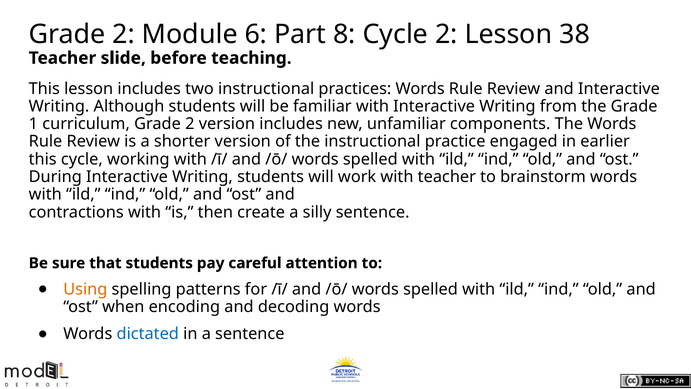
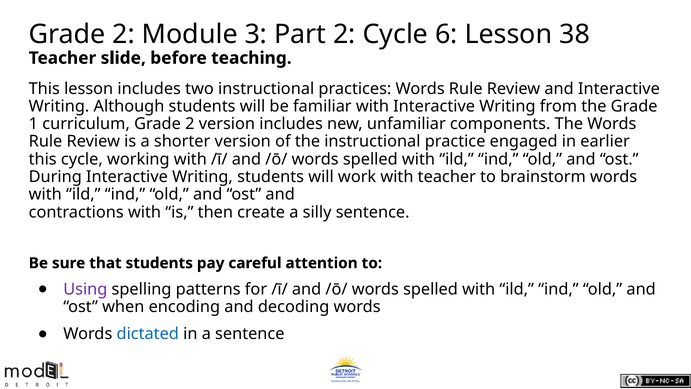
6: 6 -> 3 (256, 34)
Part 8: 8 -> 2 (344, 34)
Cycle 2: 2 -> 6 (446, 34)
Using colour: orange -> purple (85, 289)
